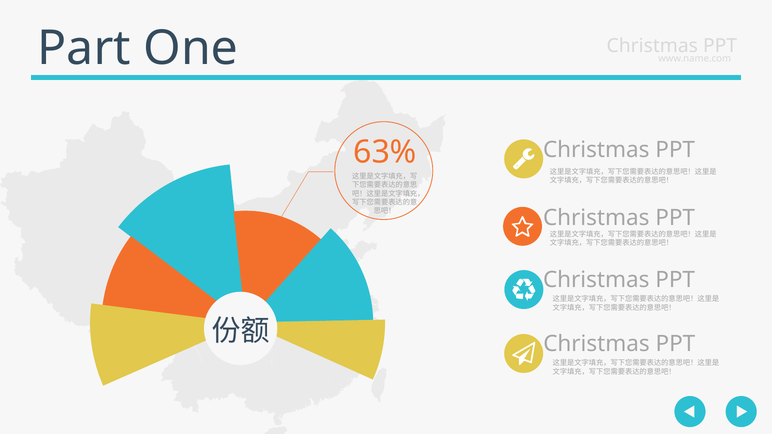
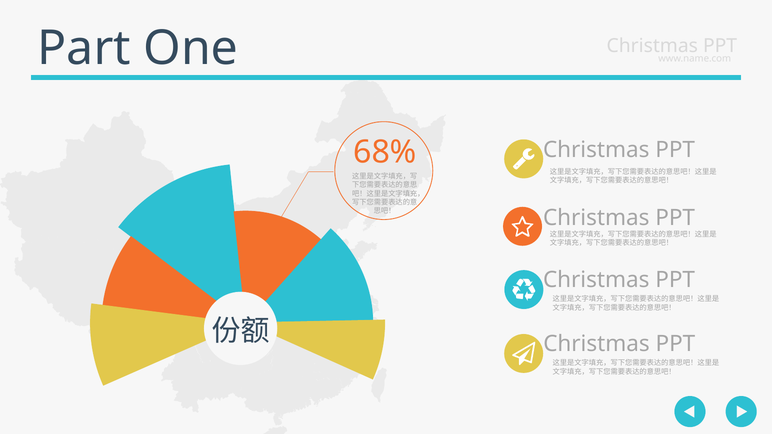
63%: 63% -> 68% (385, 152)
